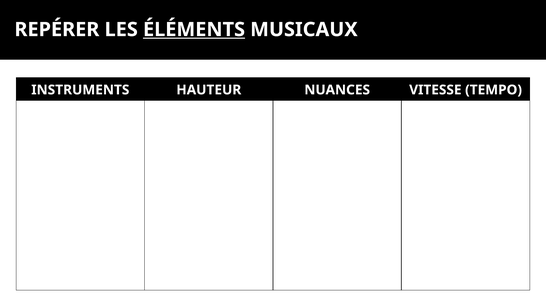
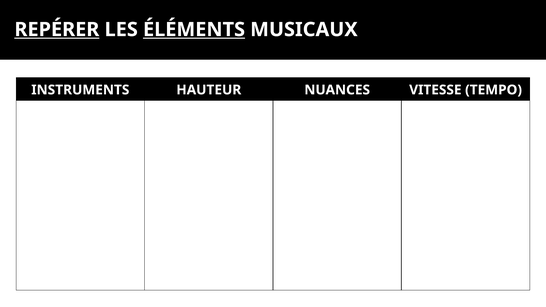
REPÉRER underline: none -> present (57, 30)
